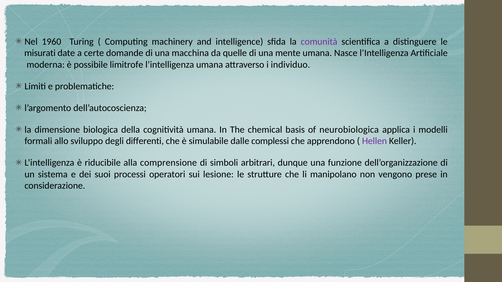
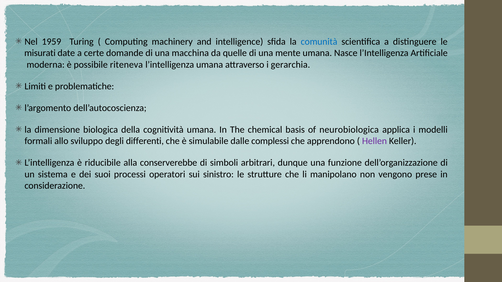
1960: 1960 -> 1959 (51, 42)
comunità colour: purple -> blue (319, 42)
limitrofe: limitrofe -> riteneva (126, 65)
individuo: individuo -> gerarchia (290, 65)
comprensione: comprensione -> conserverebbe (169, 163)
lesione: lesione -> sinistro (218, 174)
